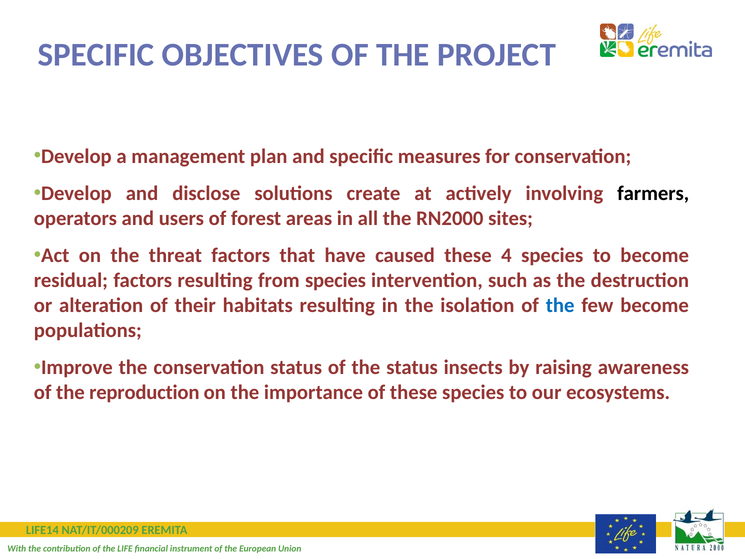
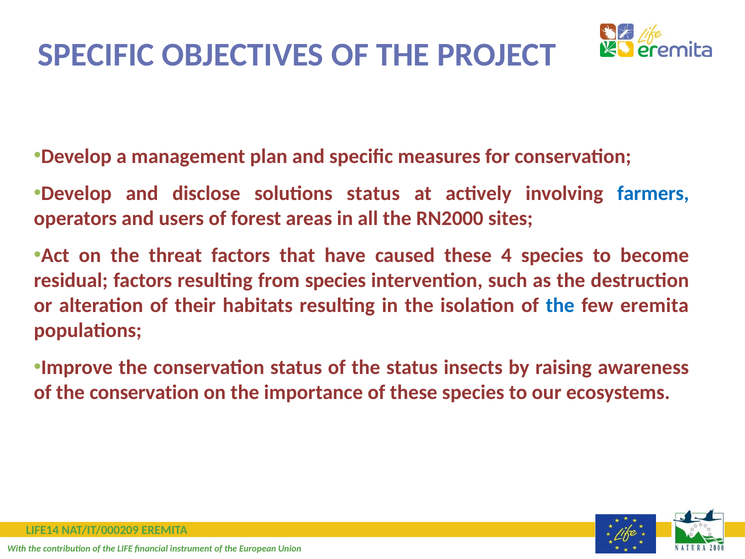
solutions create: create -> status (373, 193)
farmers colour: black -> blue (653, 193)
few become: become -> eremita (654, 305)
of the reproduction: reproduction -> conservation (144, 392)
